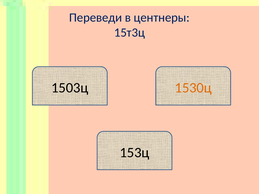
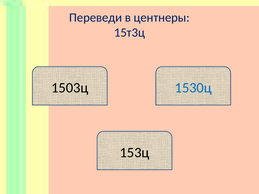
1530ц colour: orange -> blue (193, 88)
